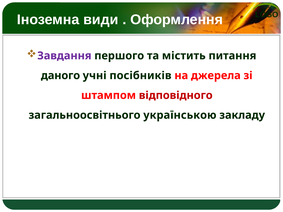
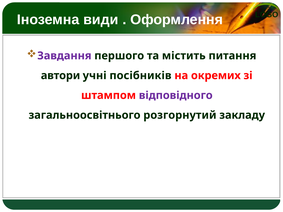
даного: даного -> автори (61, 76)
джерела: джерела -> окремих (216, 76)
відповідного colour: red -> purple (176, 95)
українською: українською -> розгорнутий (180, 115)
